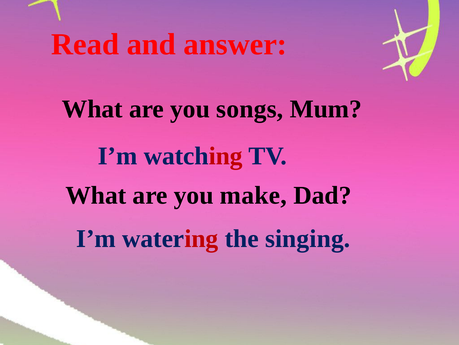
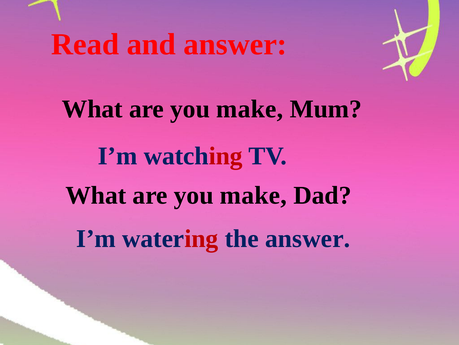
songs: songs -> make (250, 109)
the singing: singing -> answer (308, 238)
